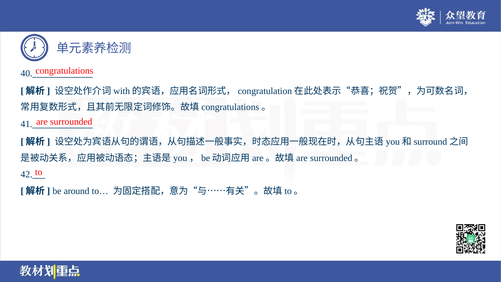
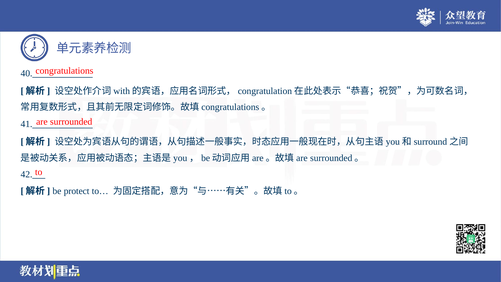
around: around -> protect (77, 191)
